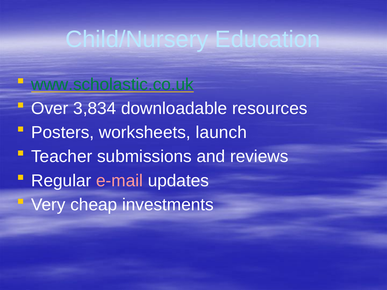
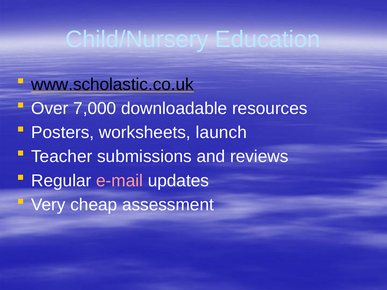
www.scholastic.co.uk colour: green -> black (112, 84)
3,834: 3,834 -> 7,000 (95, 109)
investments: investments -> assessment (168, 205)
